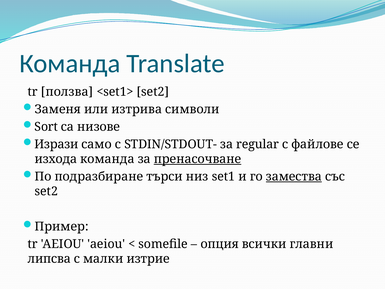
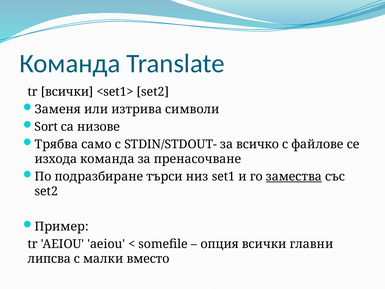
tr ползва: ползва -> всички (67, 92)
Изрази: Изрази -> Трябва (56, 144)
regular: regular -> всичко (258, 144)
пренасочване underline: present -> none (197, 159)
изтрие: изтрие -> вместо (148, 259)
